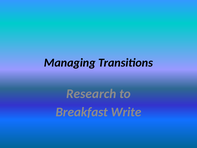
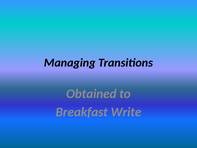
Research: Research -> Obtained (91, 94)
